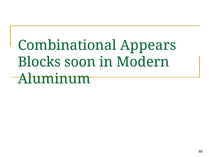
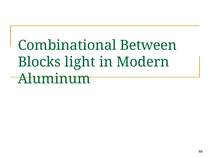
Appears: Appears -> Between (148, 45)
soon: soon -> light (80, 62)
